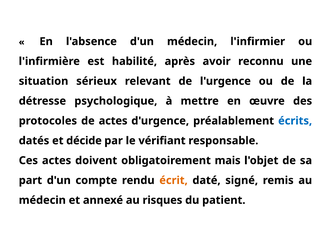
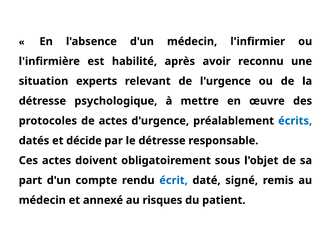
sérieux: sérieux -> experts (97, 81)
le vérifiant: vérifiant -> détresse (162, 141)
mais: mais -> sous (228, 161)
écrit colour: orange -> blue (174, 181)
